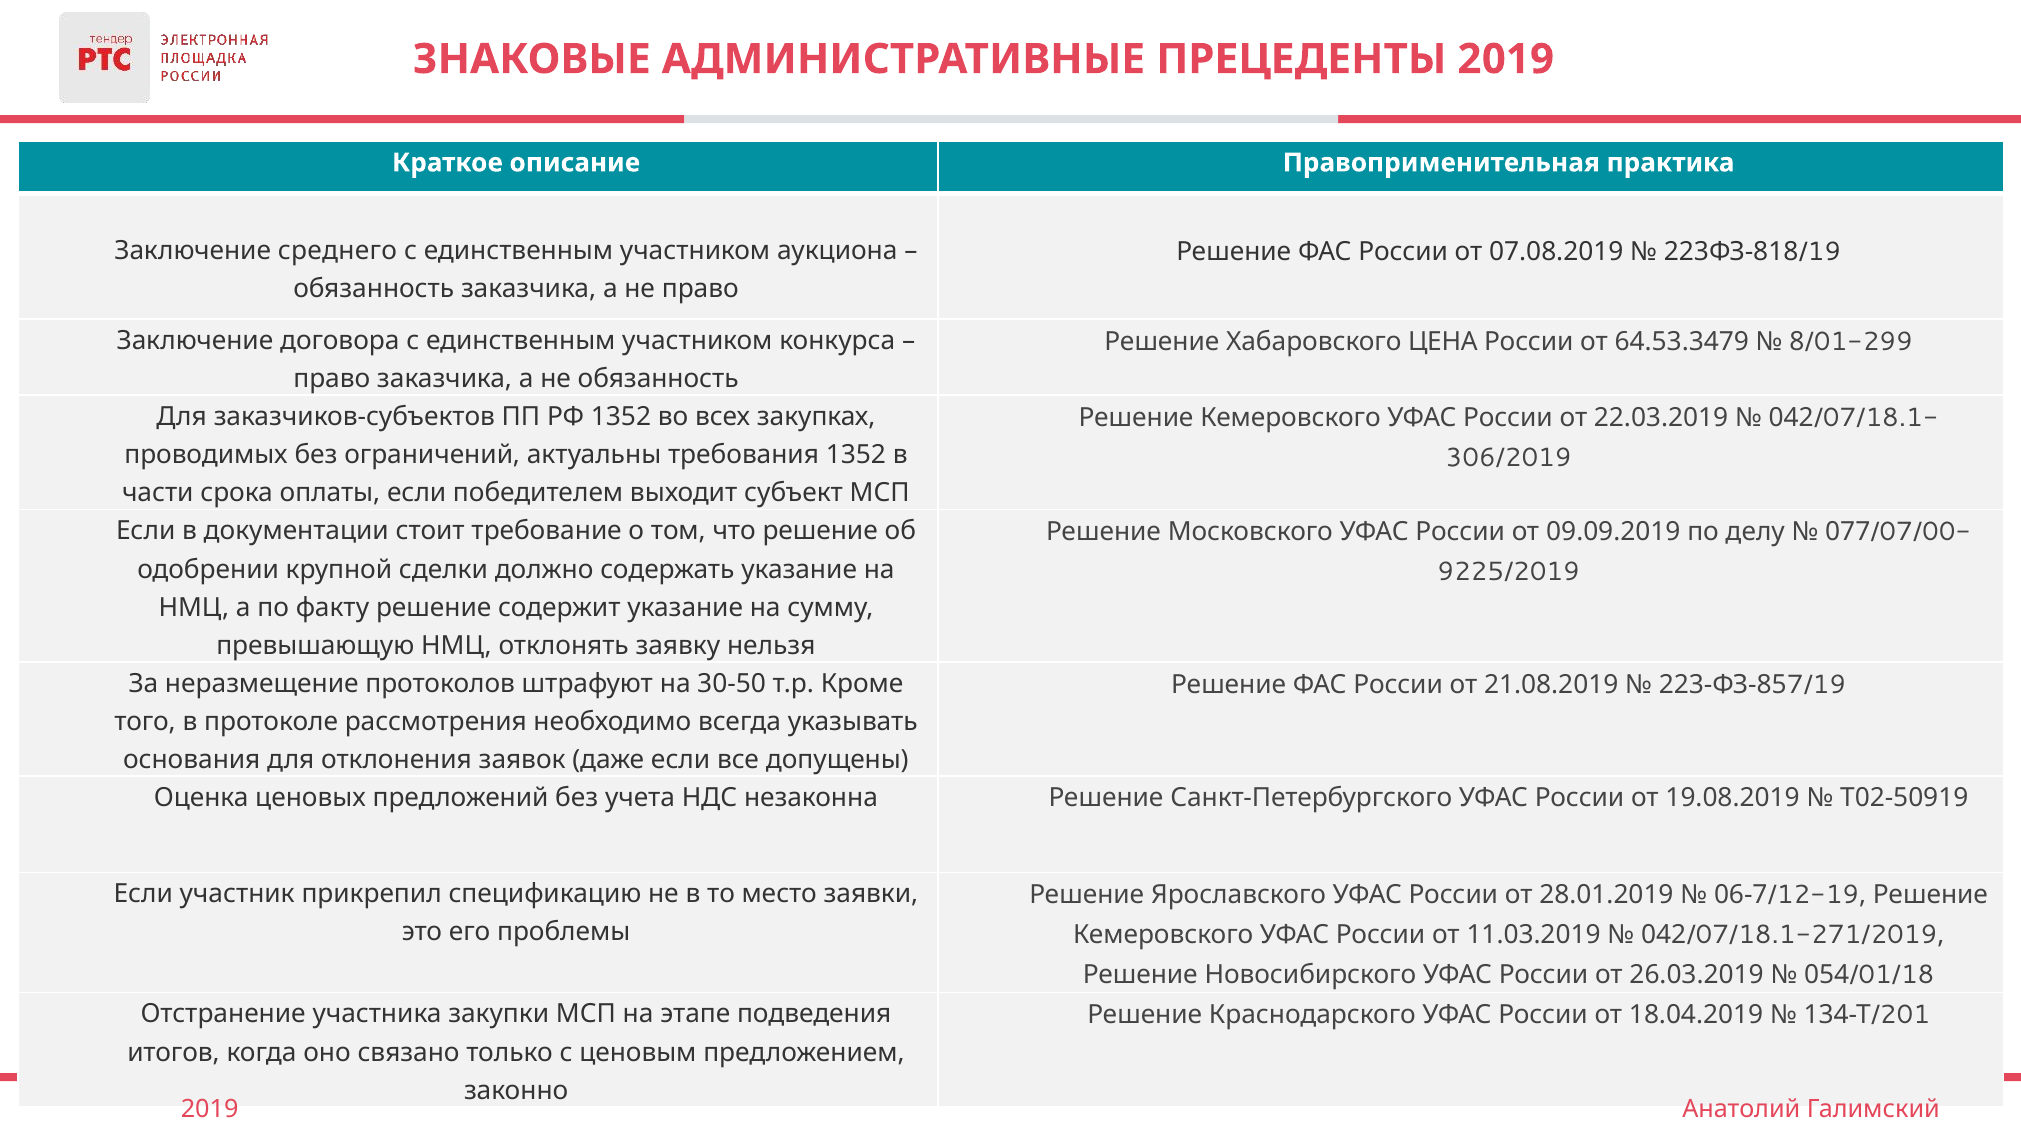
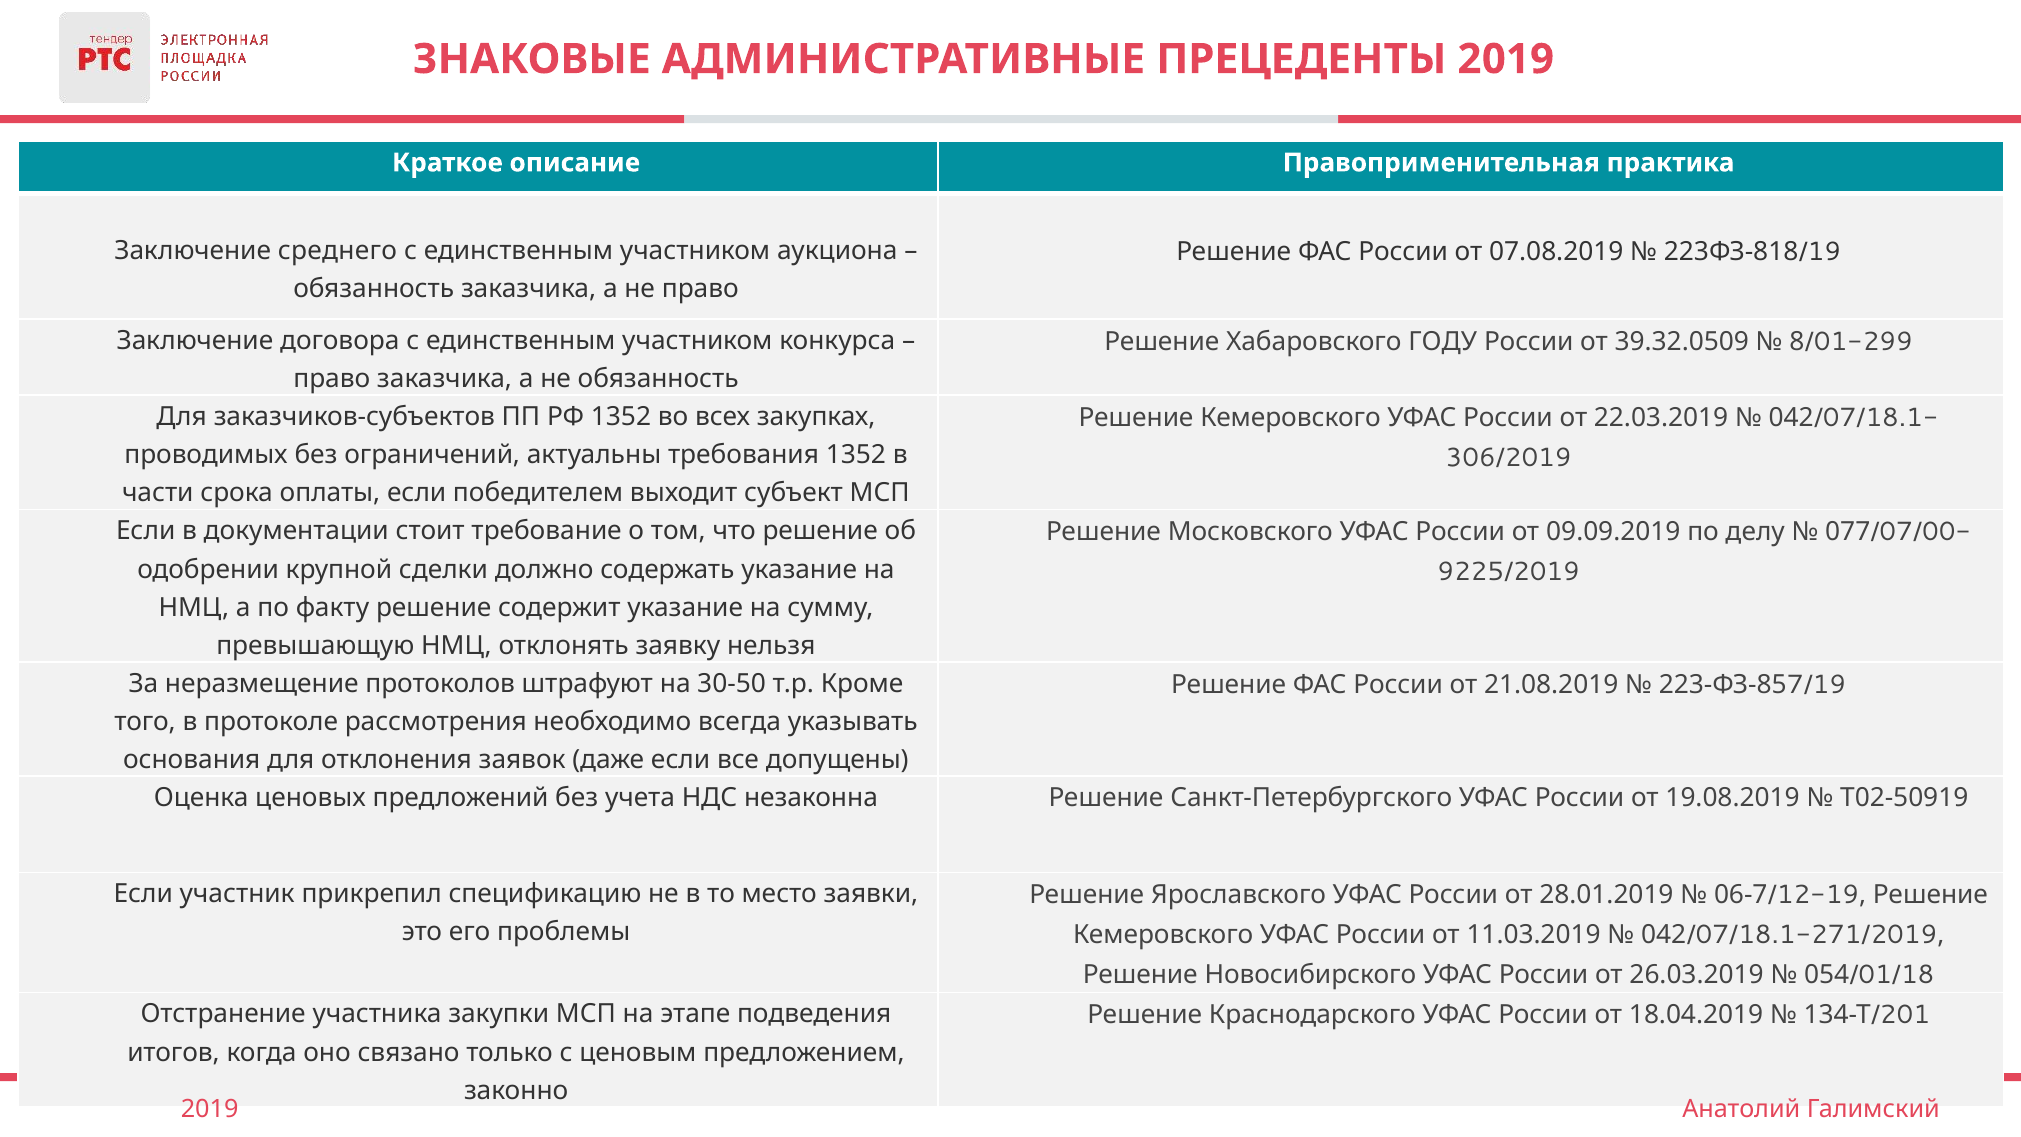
ЦЕНА: ЦЕНА -> ГОДУ (1443, 342)
64.53.3479: 64.53.3479 -> 39.32.0509 (1682, 342)
